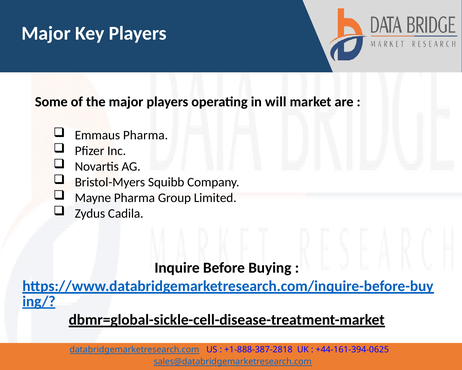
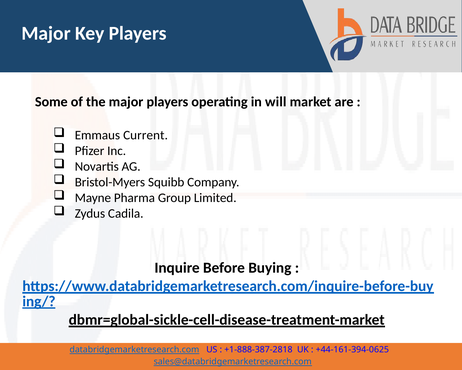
Emmaus Pharma: Pharma -> Current (146, 135)
